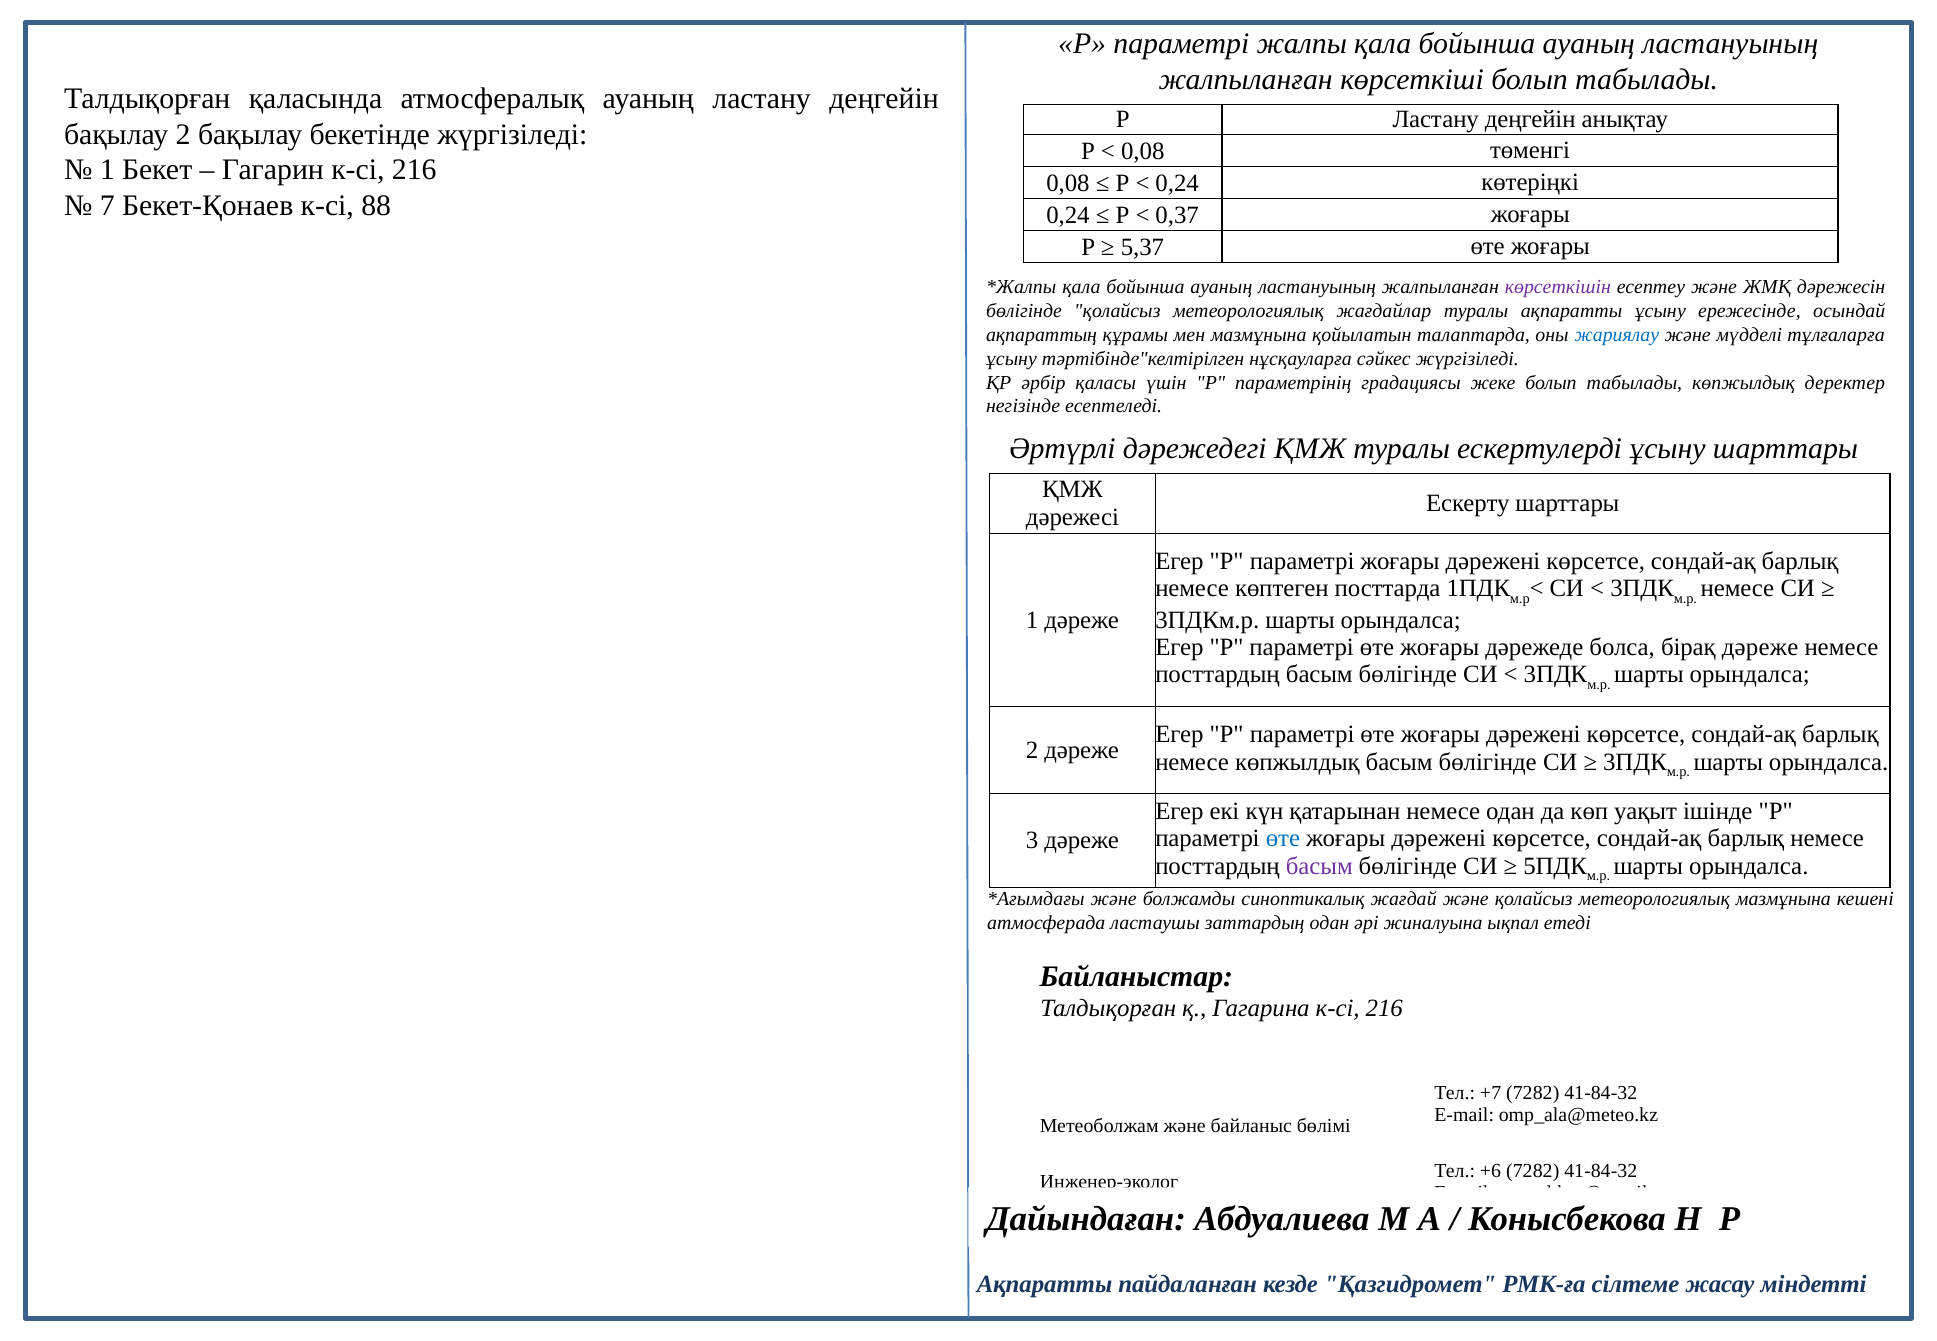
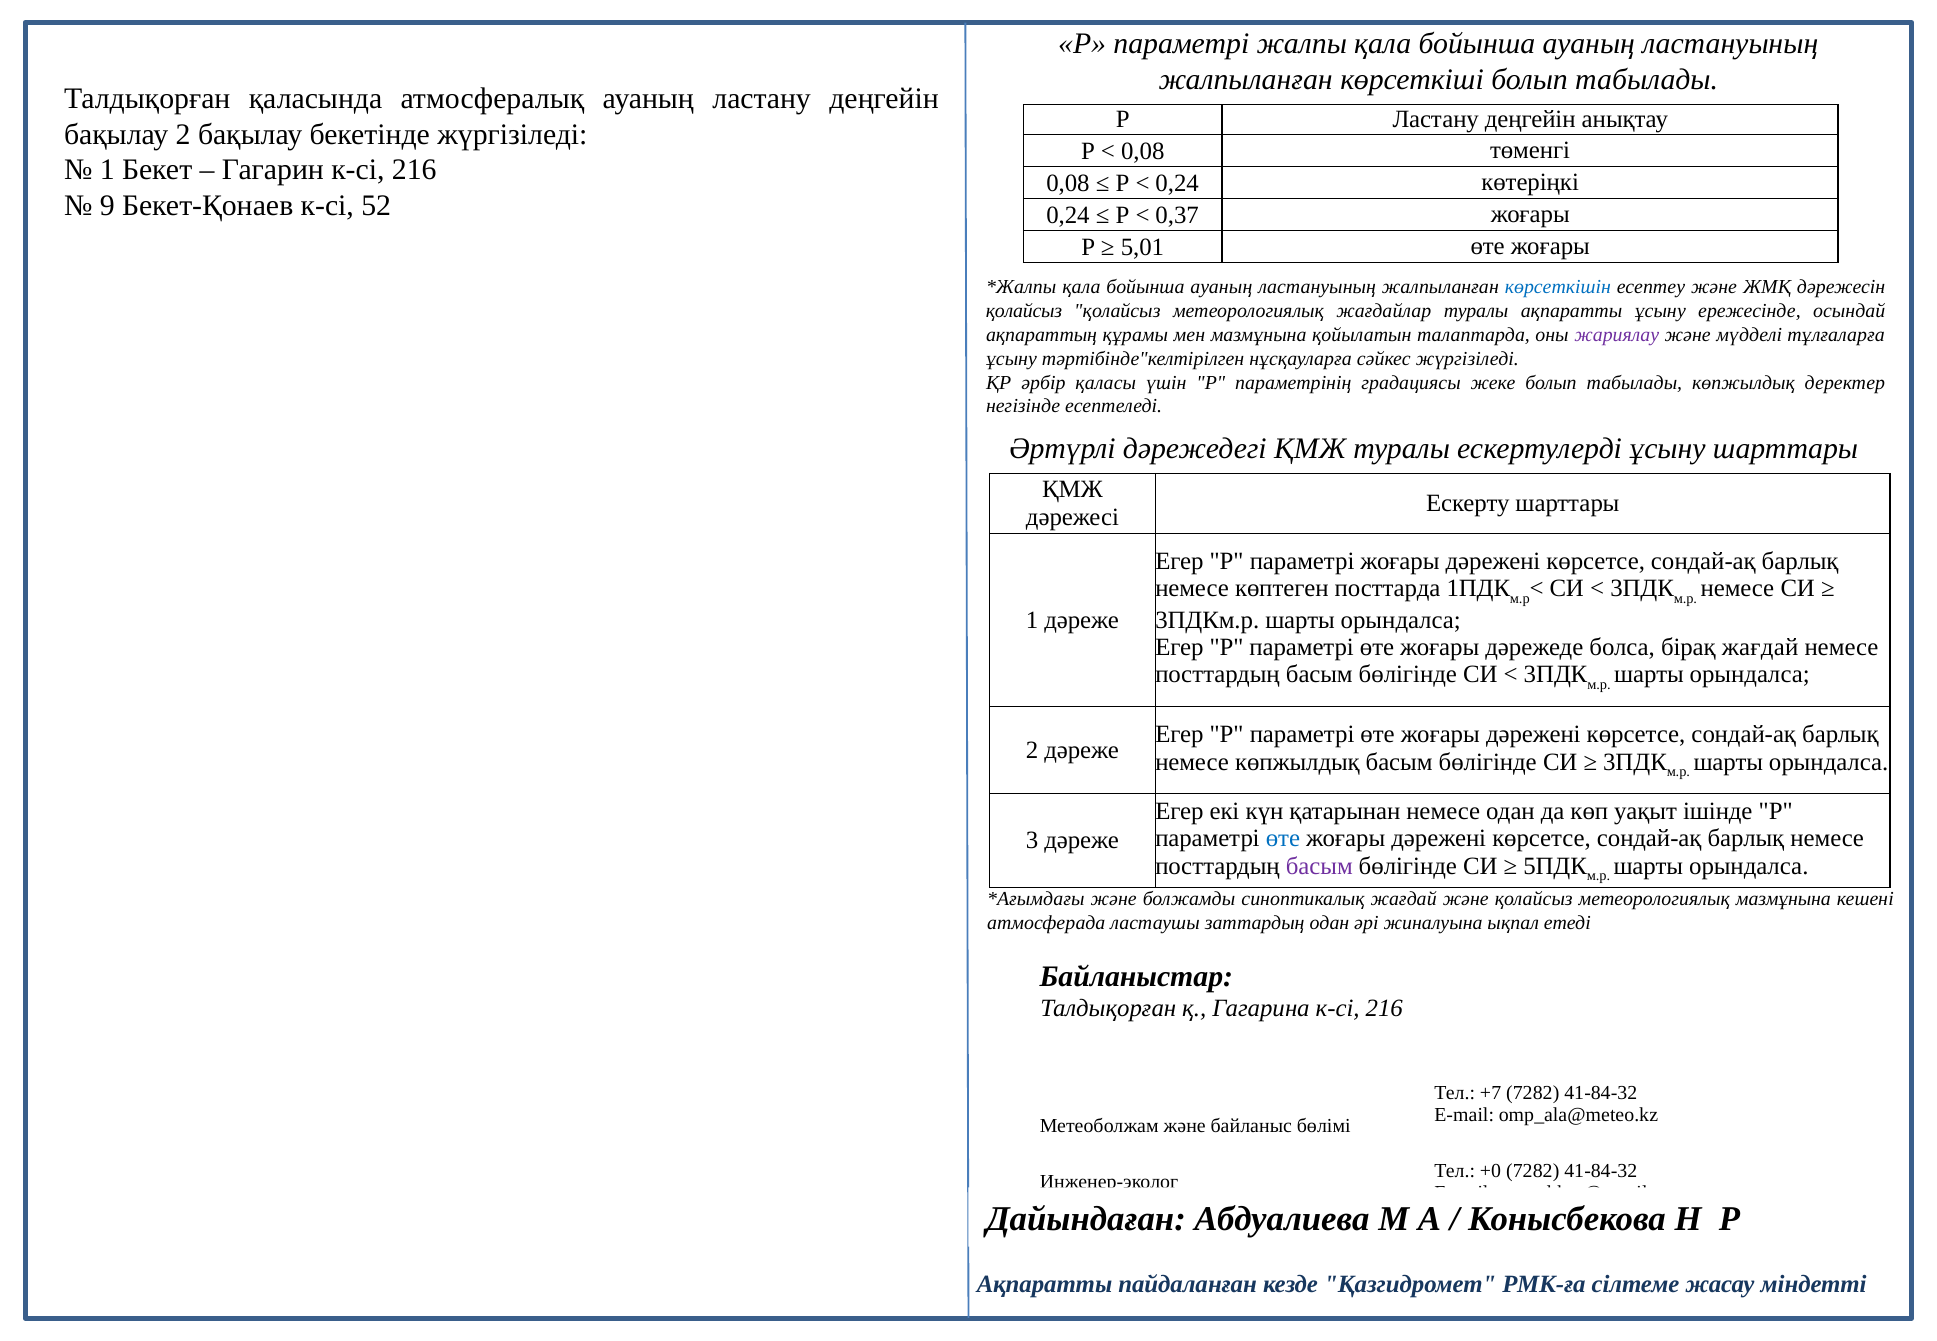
7: 7 -> 9 (107, 206)
88: 88 -> 52 (376, 206)
5,37: 5,37 -> 5,01 (1143, 247)
көрсеткішін colour: purple -> blue (1558, 287)
бөлігінде: бөлігінде -> қолайсыз (1024, 311)
жариялау colour: blue -> purple (1617, 335)
бірақ дәреже: дәреже -> жағдай (1760, 647)
+6: +6 -> +0 (1491, 1171)
